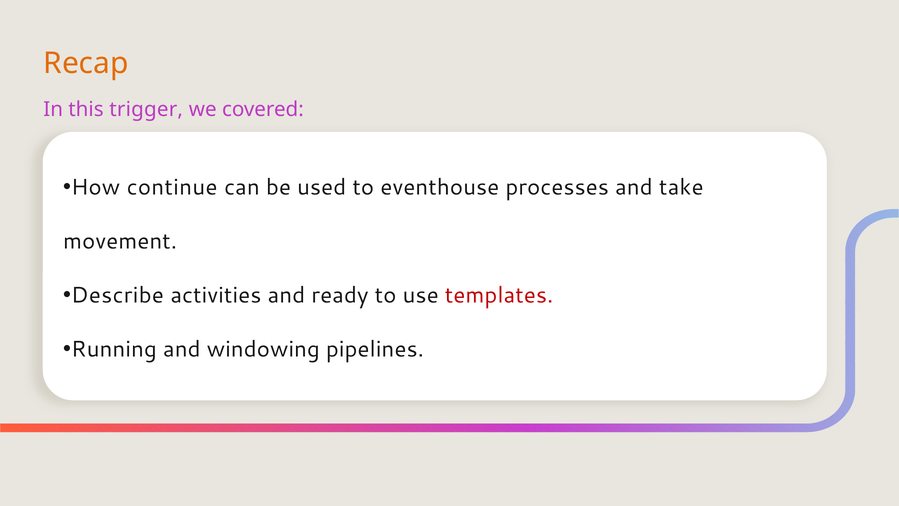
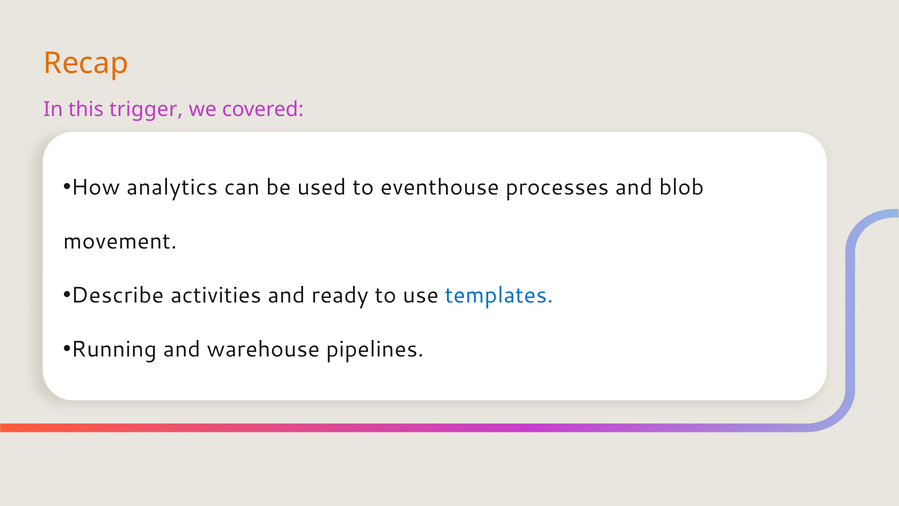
continue: continue -> analytics (172, 187)
take: take -> blob (681, 187)
templates colour: red -> blue (499, 295)
windowing: windowing -> warehouse (263, 349)
